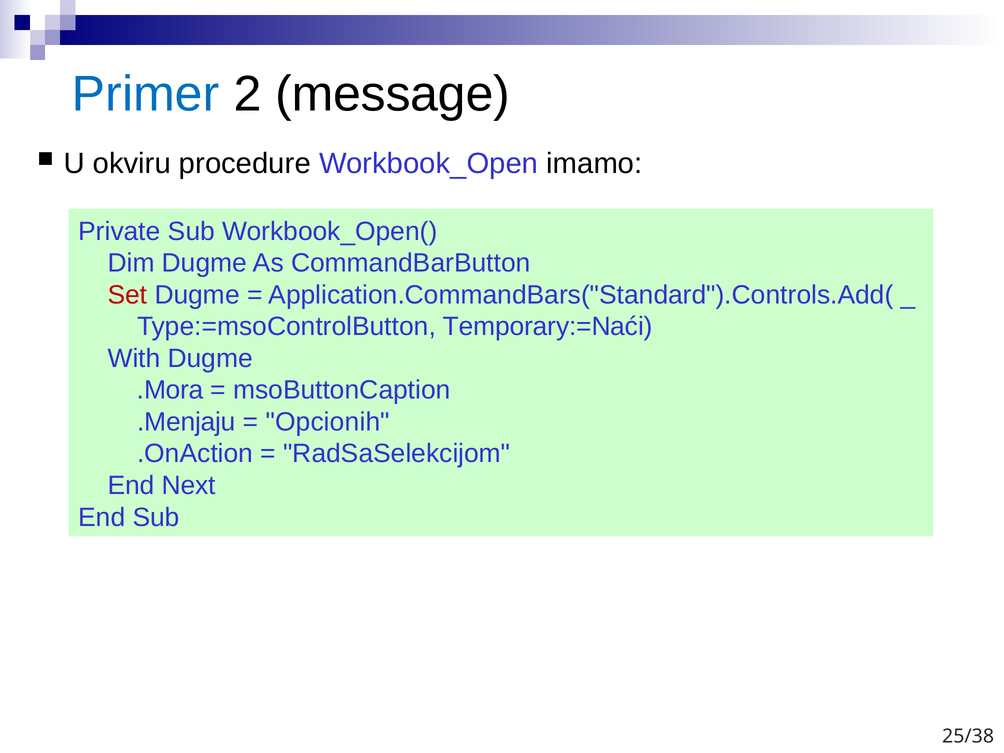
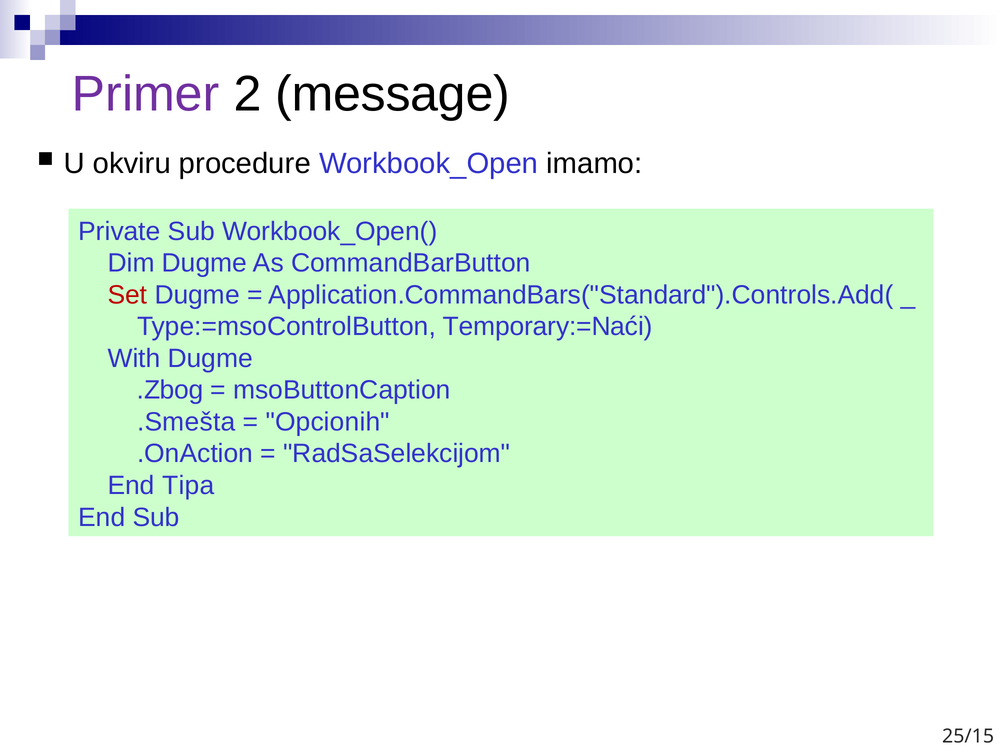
Primer colour: blue -> purple (146, 94)
.Mora: .Mora -> .Zbog (170, 390)
.Menjaju: .Menjaju -> .Smešta (186, 422)
Next: Next -> Tipa (188, 486)
25/38: 25/38 -> 25/15 (968, 736)
